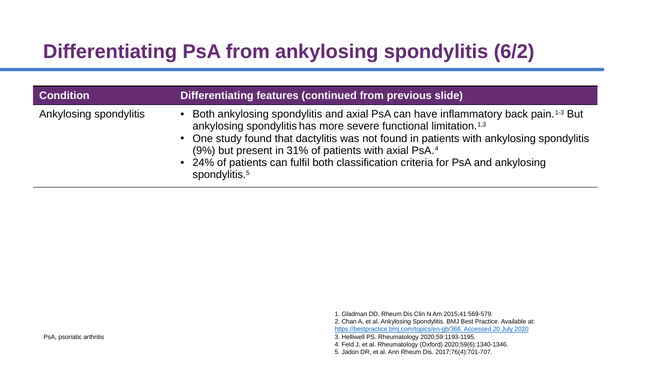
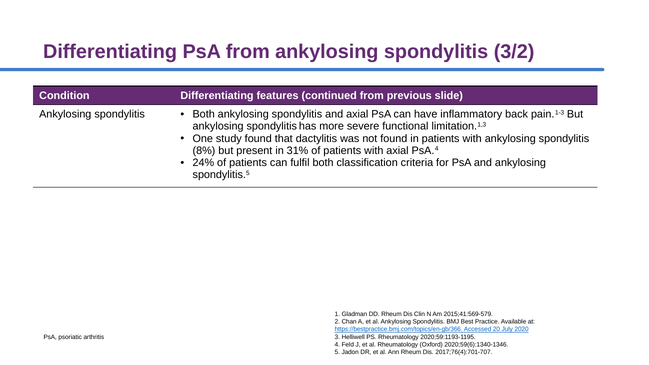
6/2: 6/2 -> 3/2 (514, 52)
9%: 9% -> 8% (204, 151)
